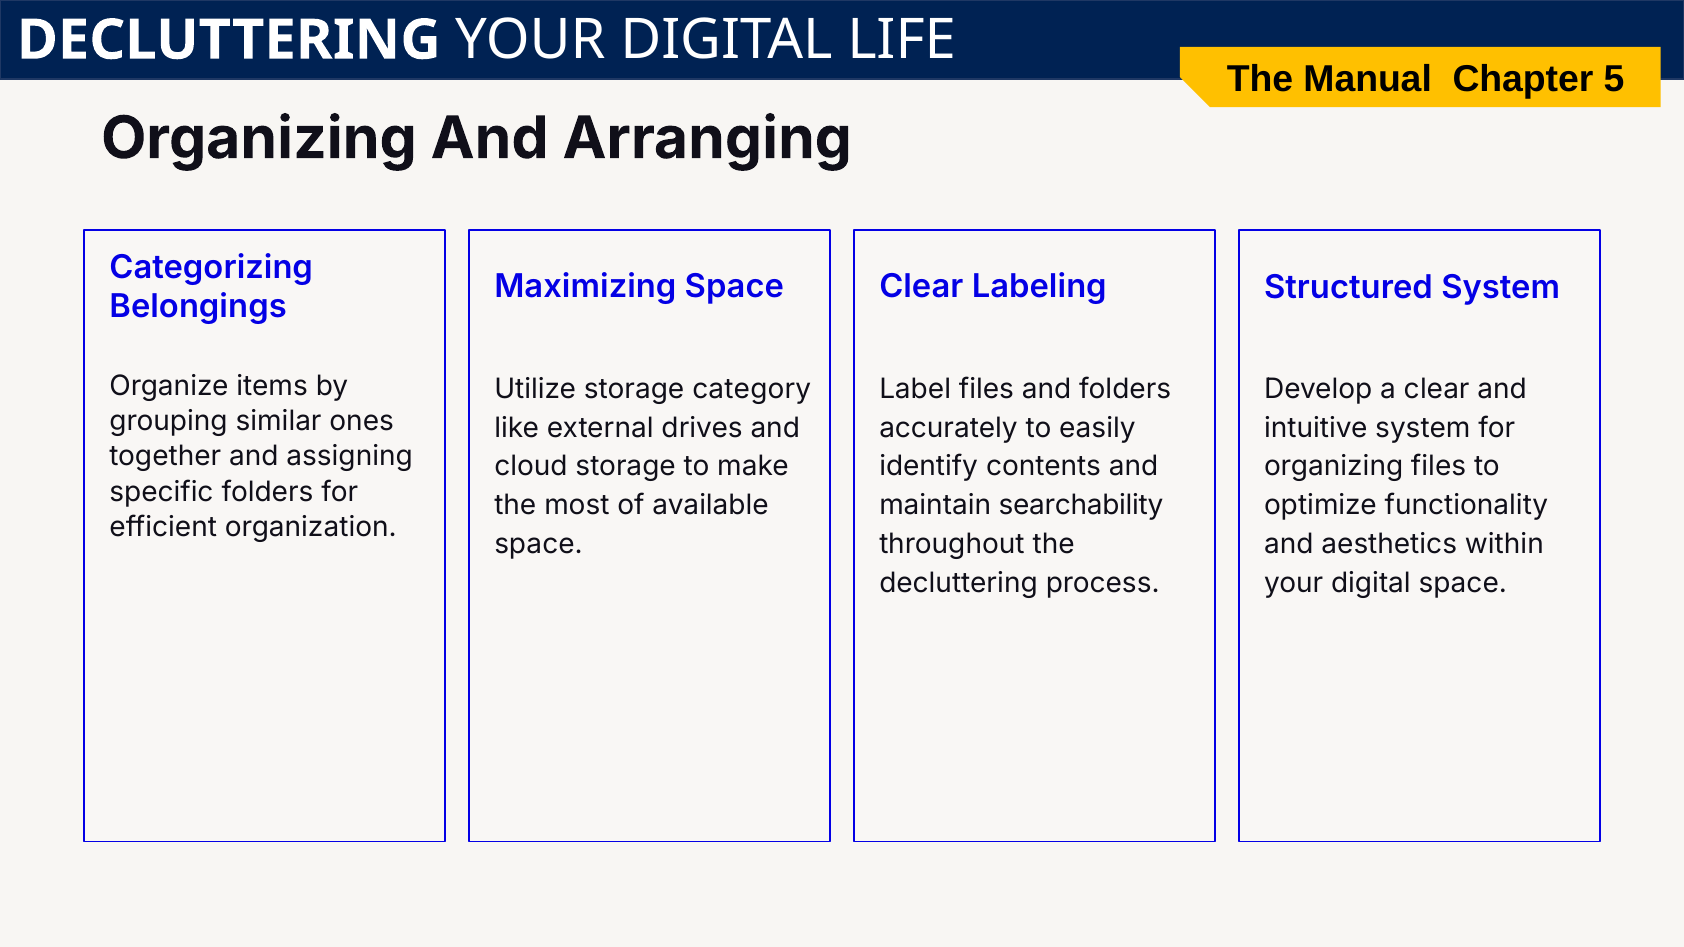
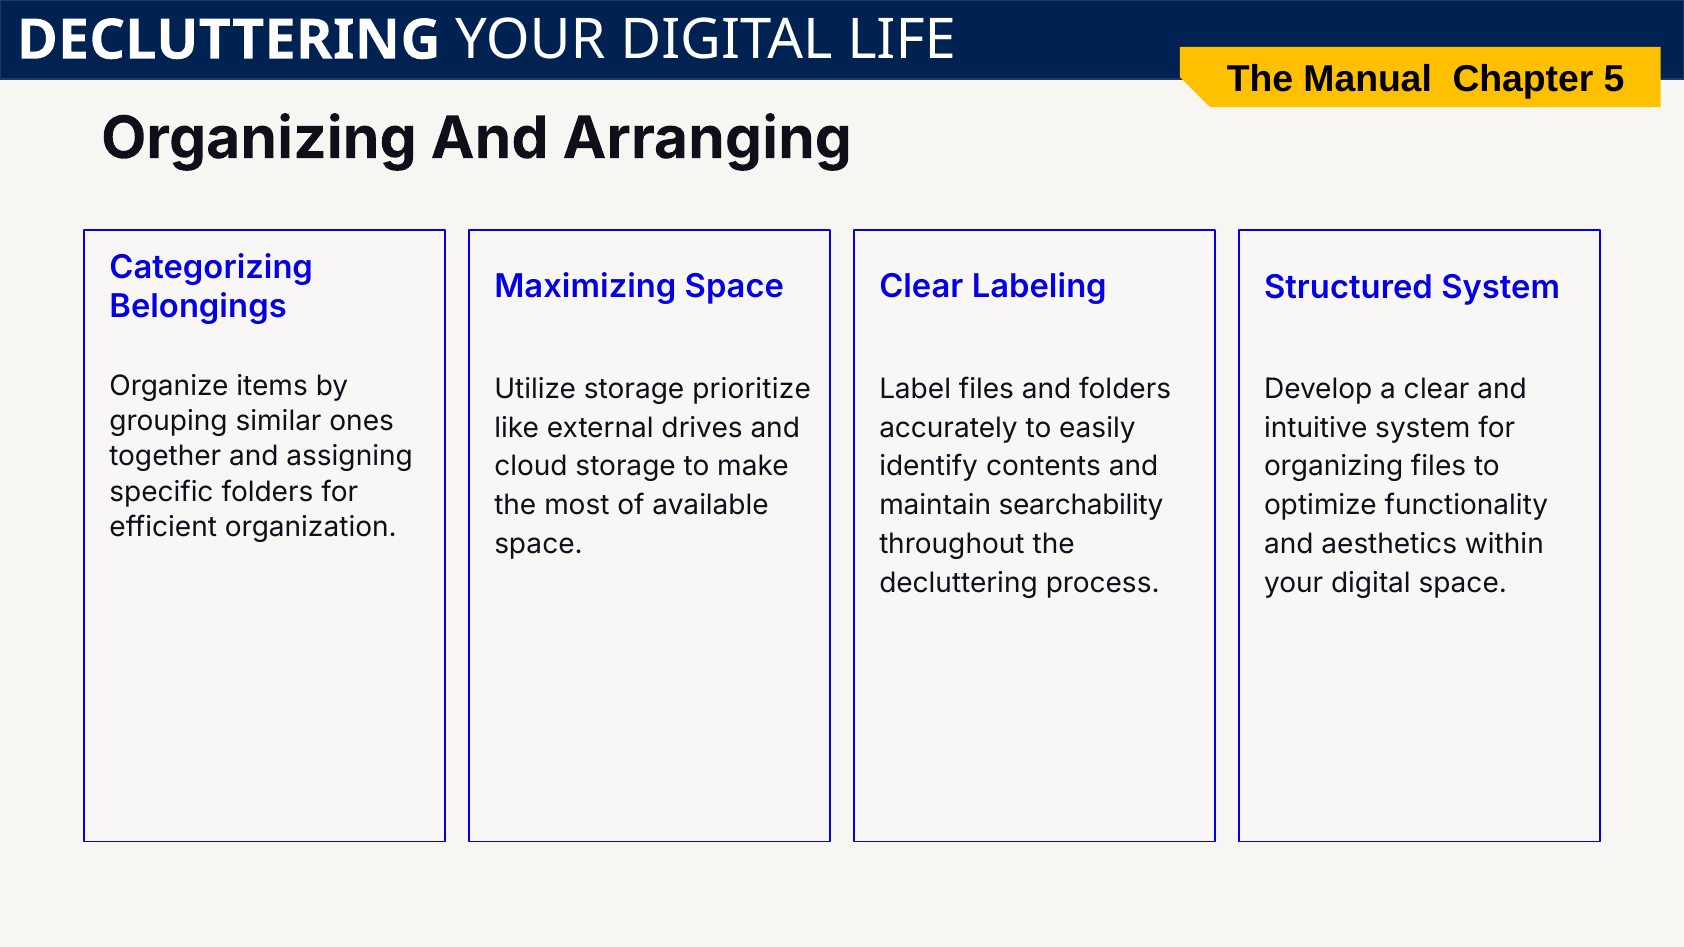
category: category -> prioritize (752, 389)
